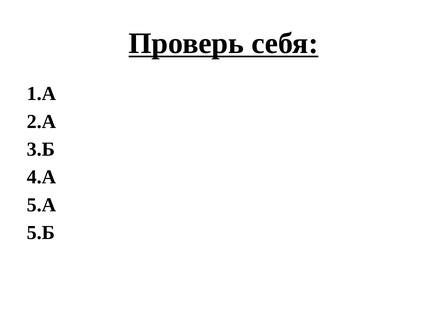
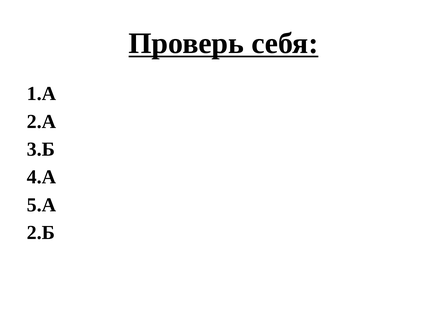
5.Б: 5.Б -> 2.Б (41, 233)
